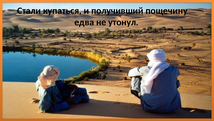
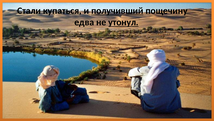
утонул underline: none -> present (123, 22)
